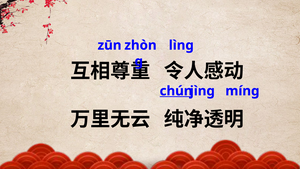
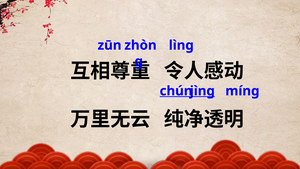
jìnɡ underline: none -> present (202, 91)
